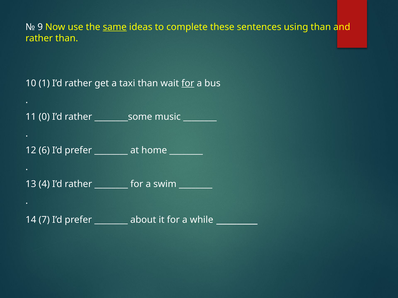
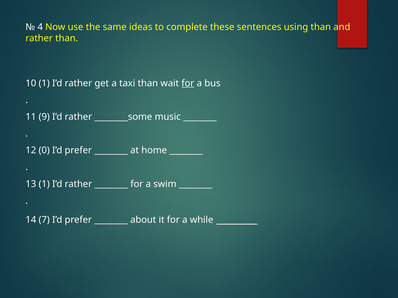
9: 9 -> 4 (40, 27)
same underline: present -> none (115, 27)
0: 0 -> 9 (44, 117)
6: 6 -> 0 (44, 151)
13 4: 4 -> 1 (44, 184)
